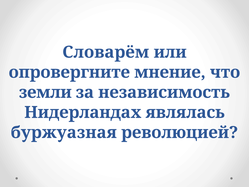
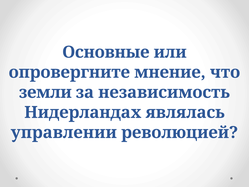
Словарём: Словарём -> Основные (106, 52)
буржуазная: буржуазная -> управлении (64, 132)
